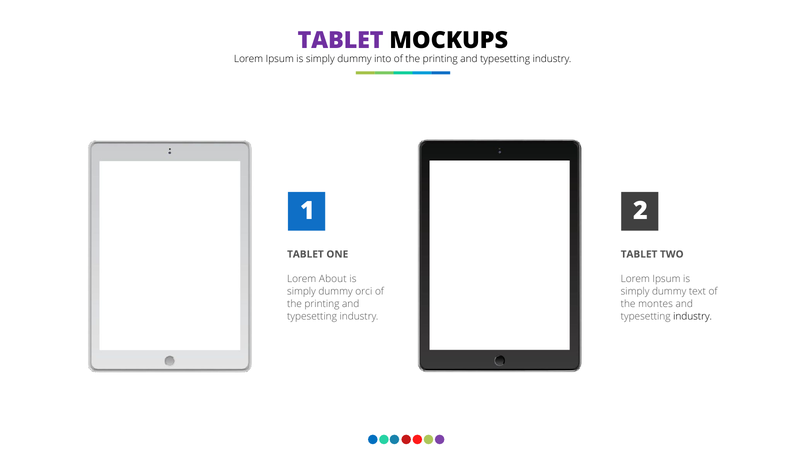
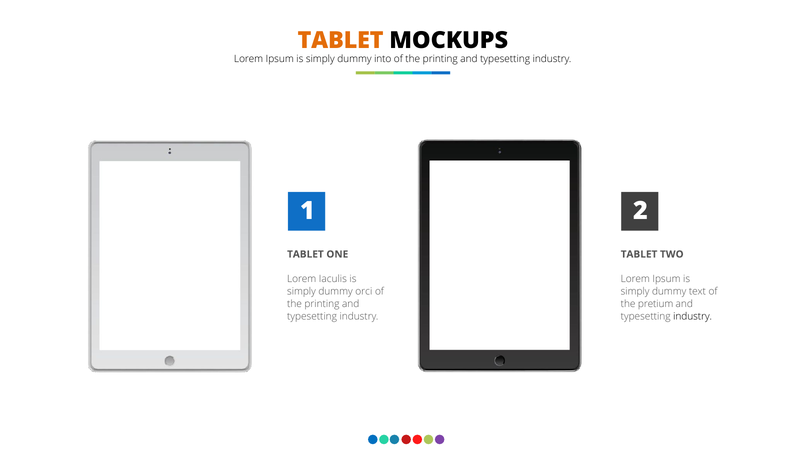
TABLET colour: purple -> orange (341, 40)
About: About -> Iaculis (333, 279)
montes: montes -> pretium (656, 304)
